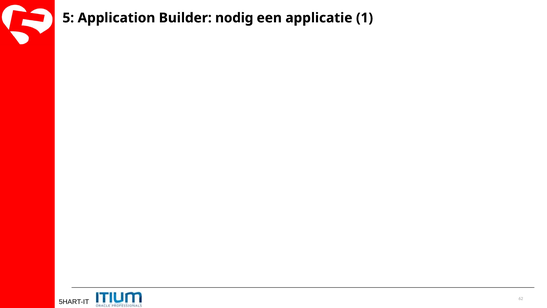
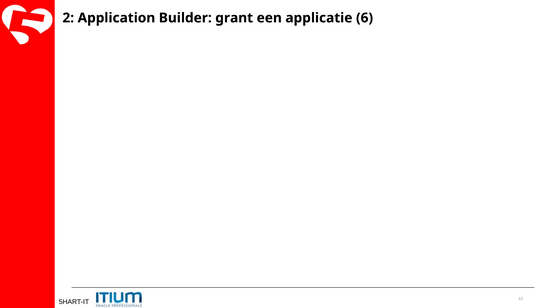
5: 5 -> 2 (68, 18)
nodig: nodig -> grant (234, 18)
1: 1 -> 6 (365, 18)
